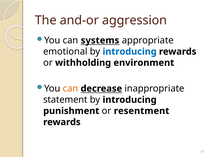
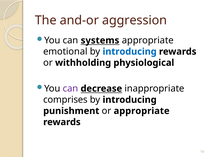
environment: environment -> physiological (144, 63)
can colour: orange -> purple (70, 88)
statement: statement -> comprises (65, 100)
or resentment: resentment -> appropriate (142, 111)
